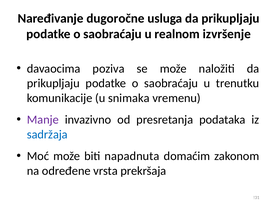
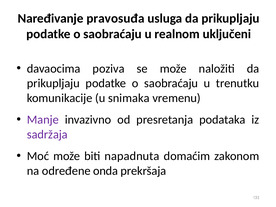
dugoročne: dugoročne -> pravosuđa (115, 18)
izvršenje: izvršenje -> uključeni (227, 34)
sadržaja colour: blue -> purple (47, 134)
vrsta: vrsta -> onda (106, 171)
